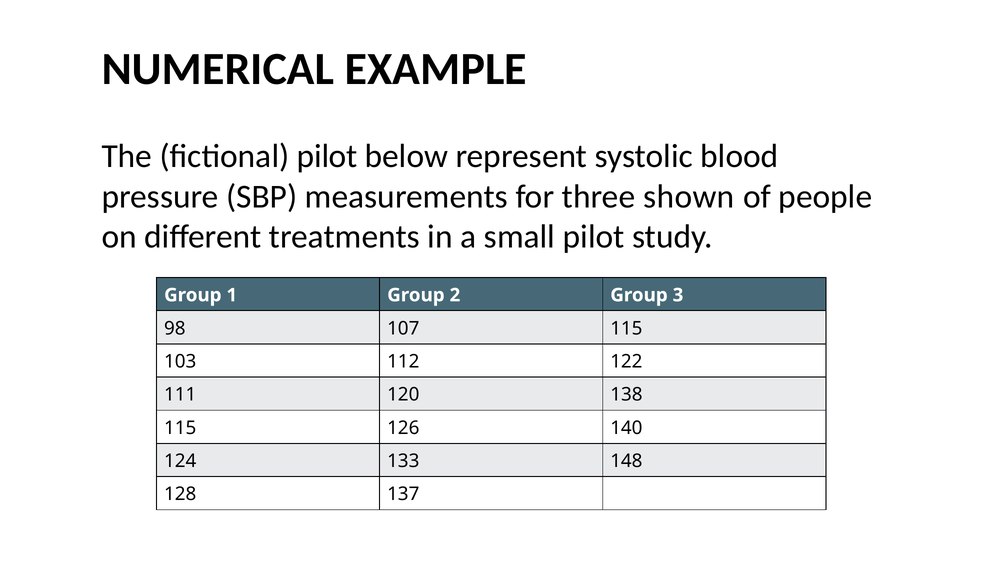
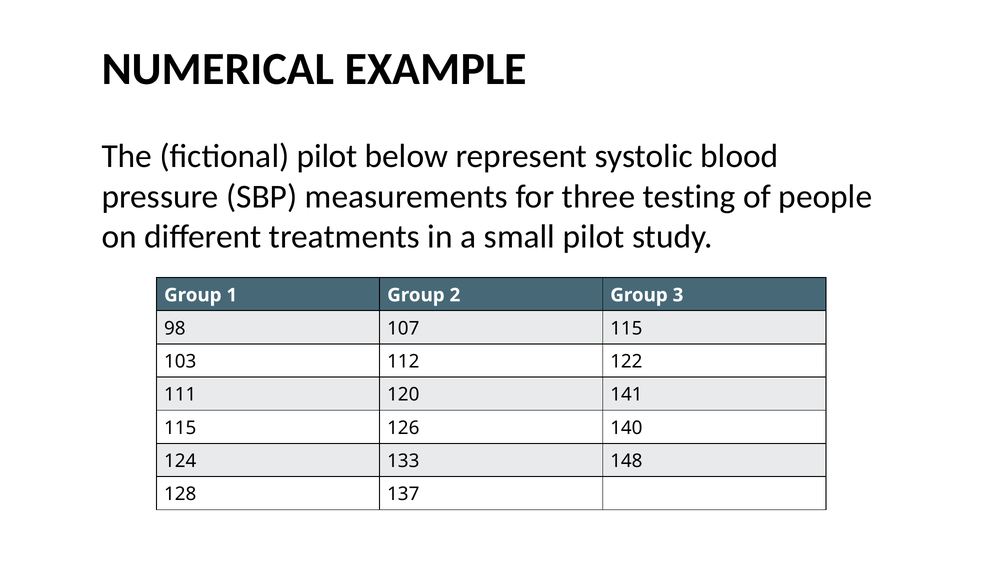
shown: shown -> testing (689, 196)
138: 138 -> 141 (626, 395)
